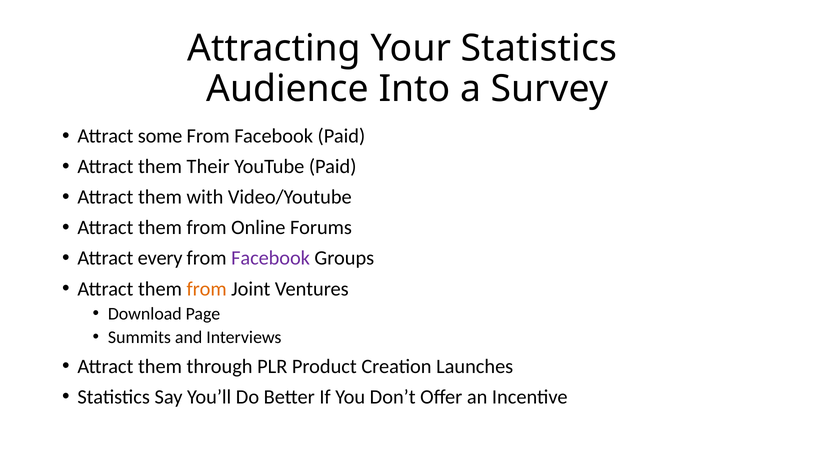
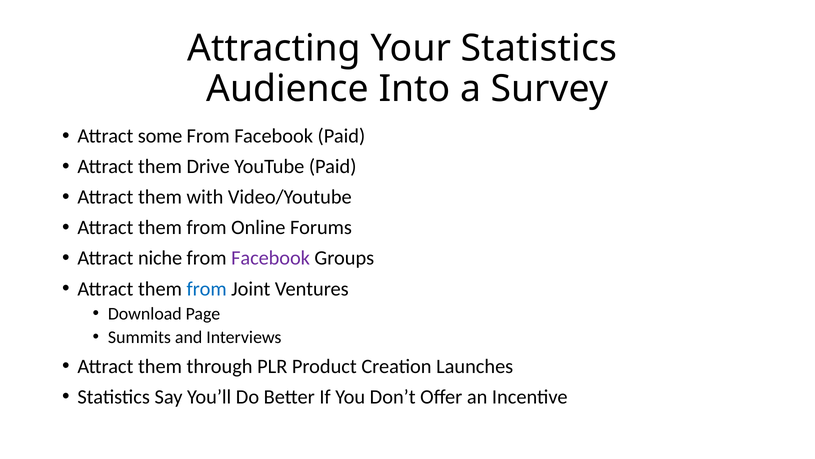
Their: Their -> Drive (208, 166)
every: every -> niche (160, 258)
from colour: orange -> blue (207, 288)
